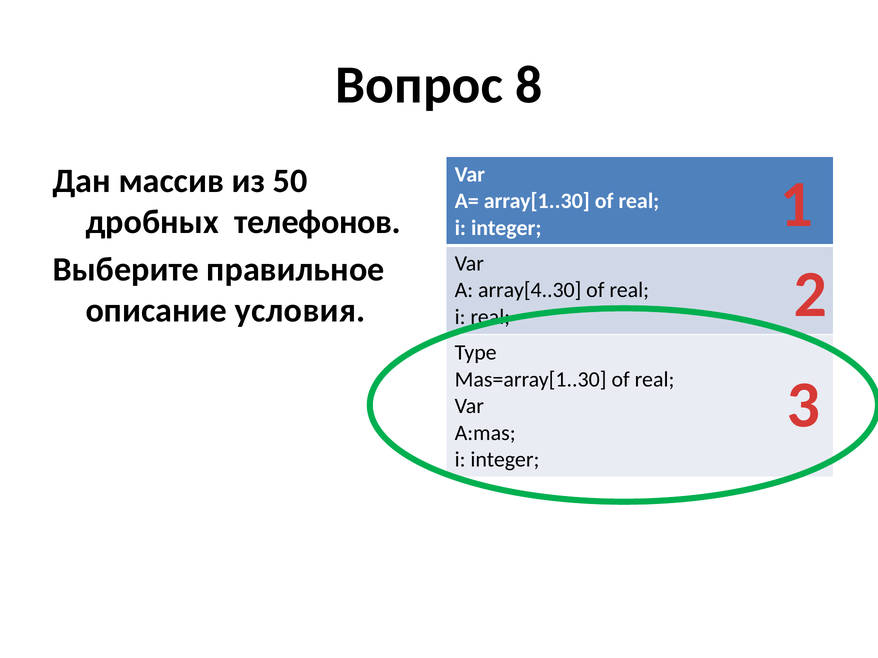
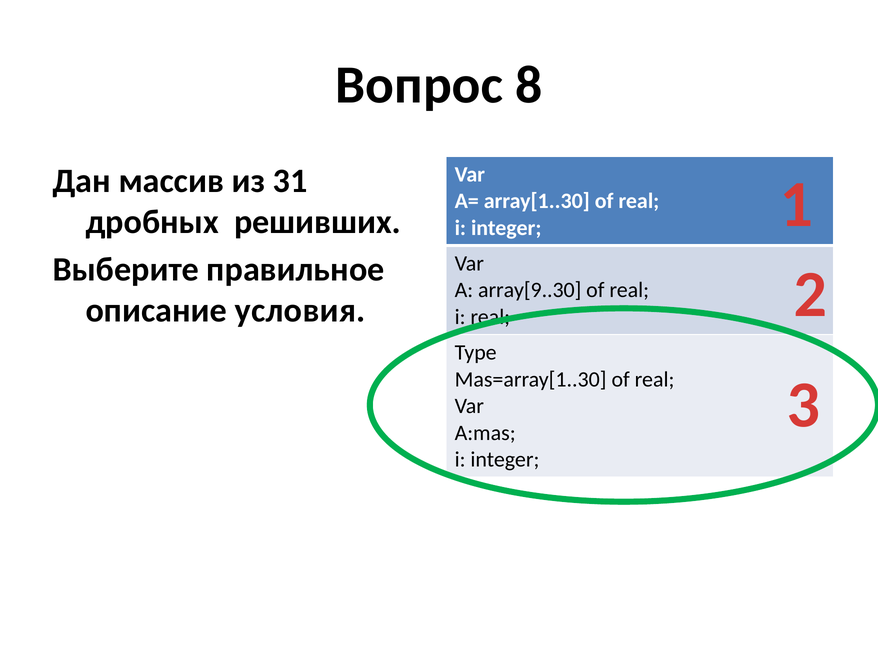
50: 50 -> 31 (290, 181)
телефонов: телефонов -> решивших (317, 222)
array[4..30: array[4..30 -> array[9..30 (530, 290)
